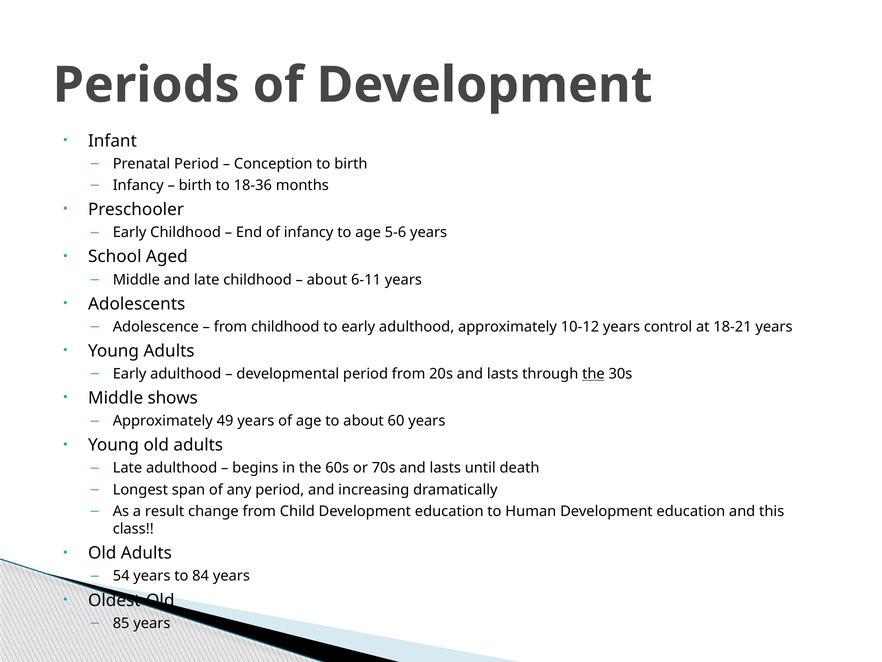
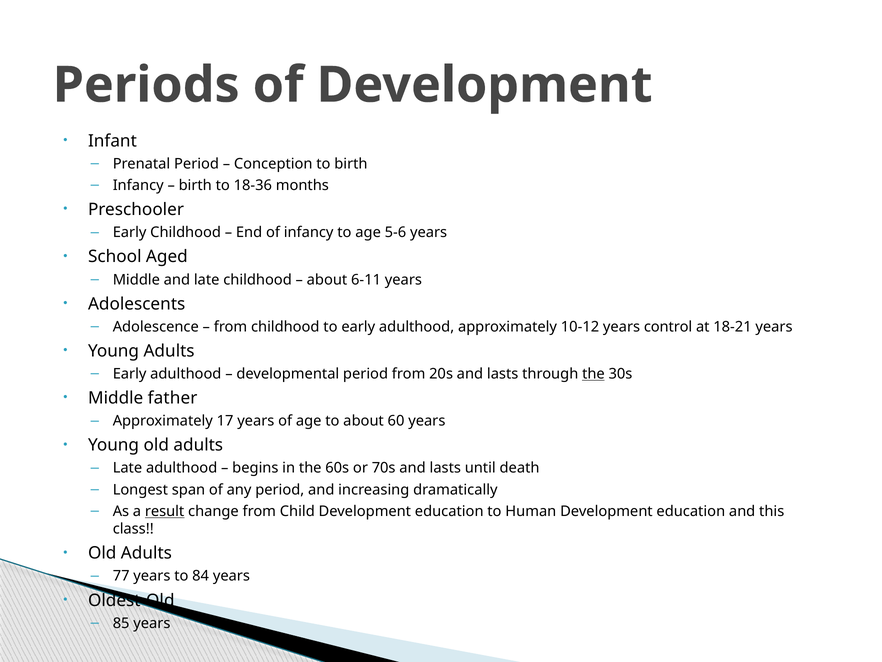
shows: shows -> father (173, 398)
49: 49 -> 17 (225, 421)
result underline: none -> present (165, 511)
54: 54 -> 77 (121, 576)
